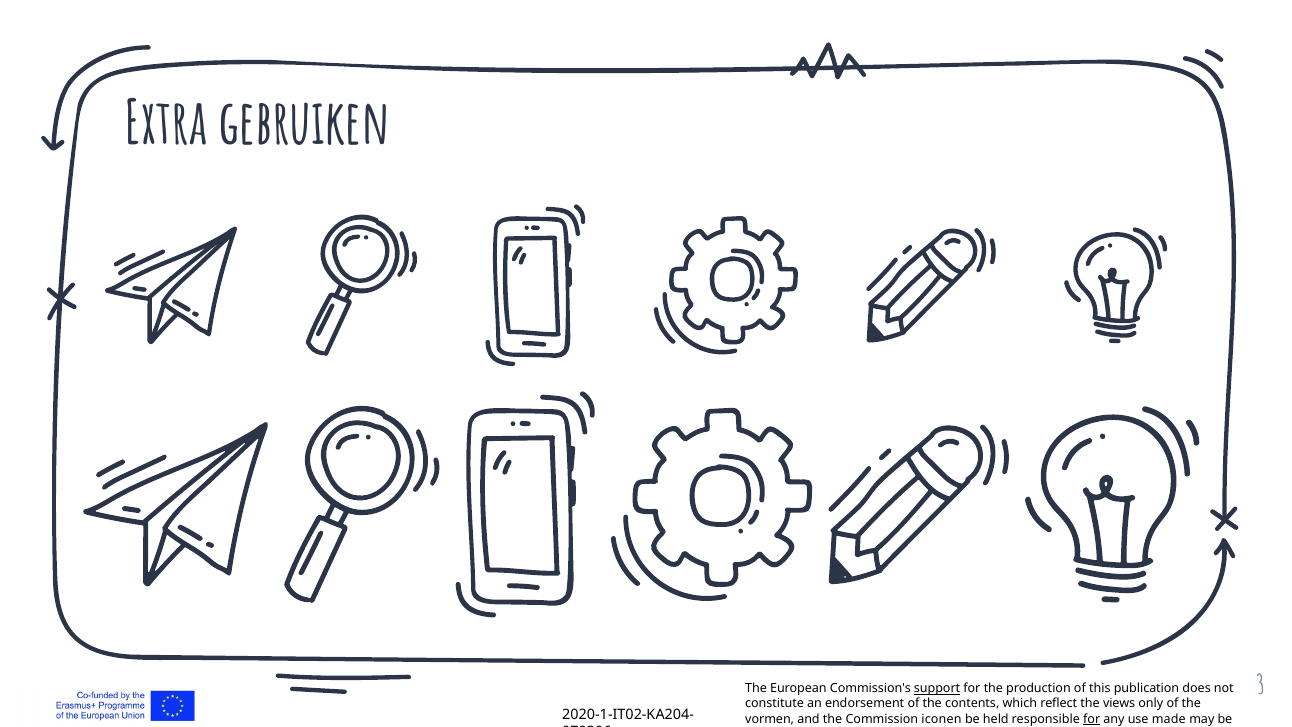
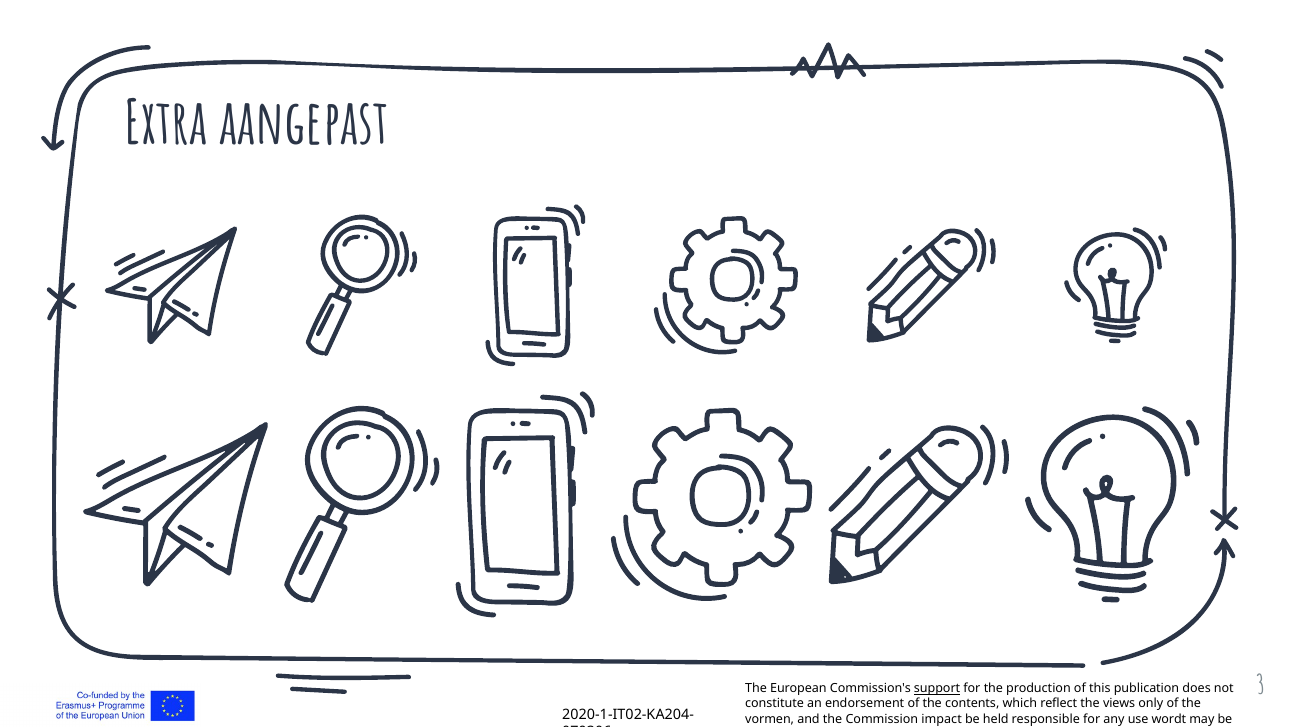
gebruiken: gebruiken -> aangepast (304, 124)
iconen: iconen -> impact (942, 719)
for underline: present -> none (1092, 719)
use made: made -> wordt (1169, 719)
